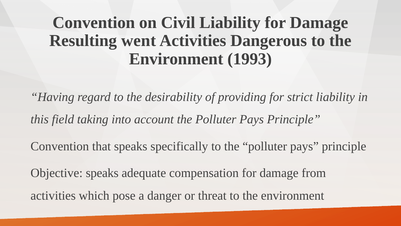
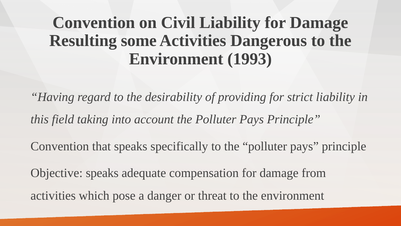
went: went -> some (139, 41)
